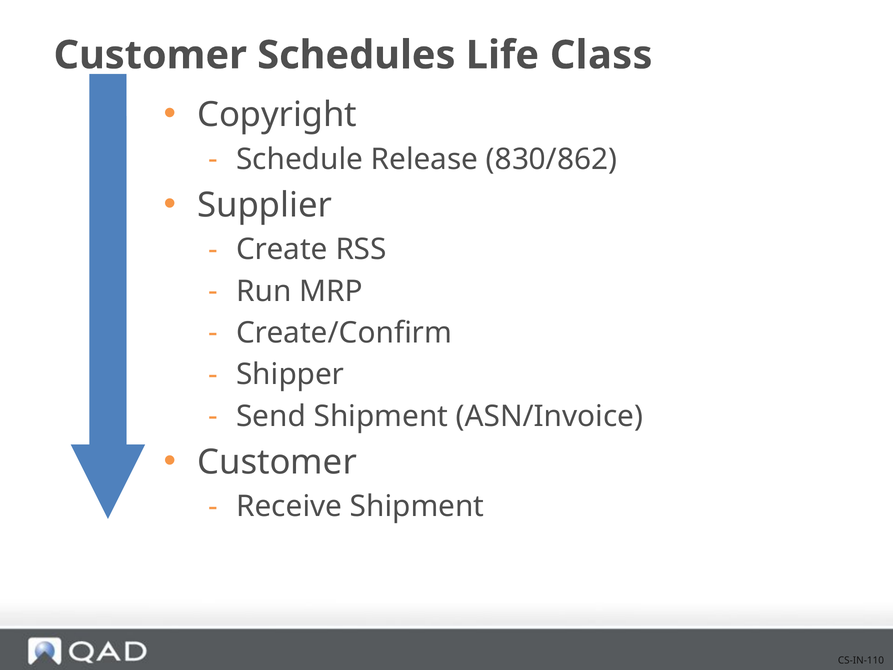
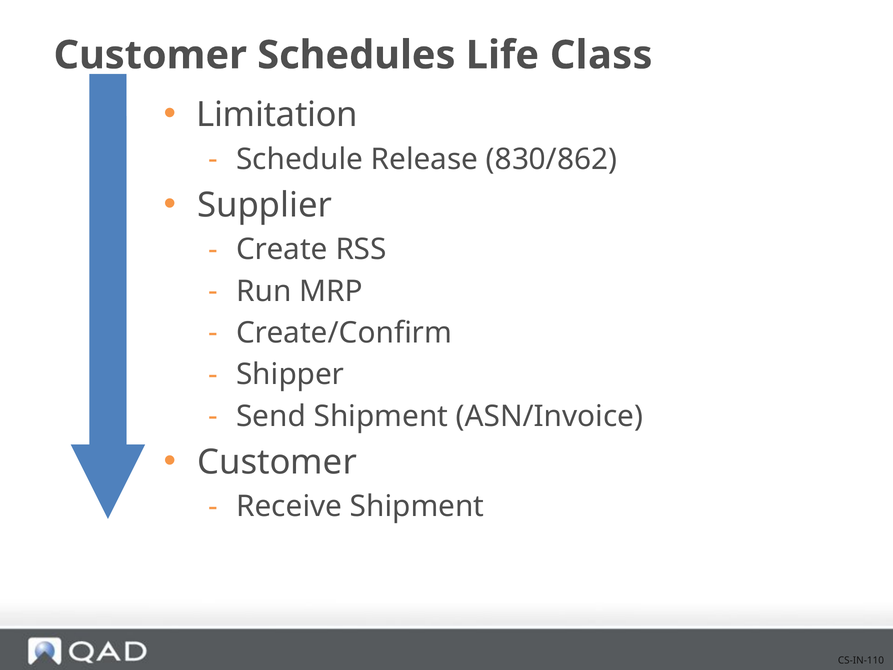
Copyright: Copyright -> Limitation (277, 115)
